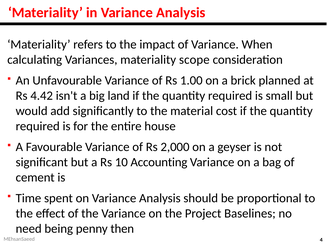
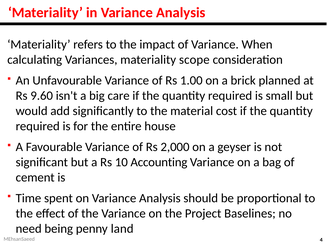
4.42: 4.42 -> 9.60 (42, 96)
land: land -> care (119, 96)
then: then -> land (122, 229)
